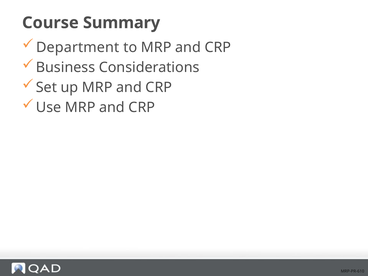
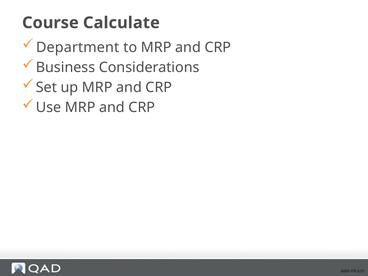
Summary: Summary -> Calculate (121, 23)
